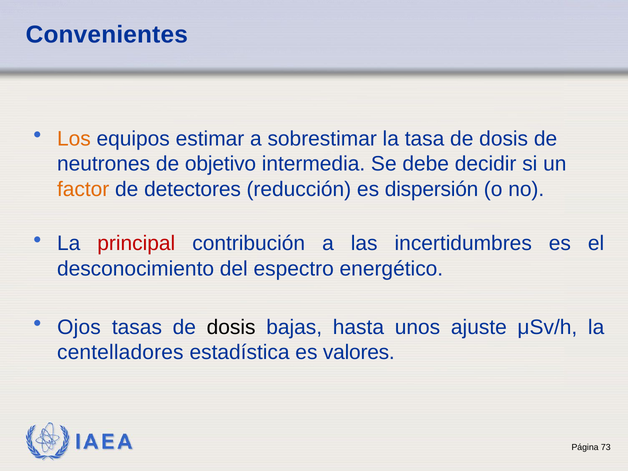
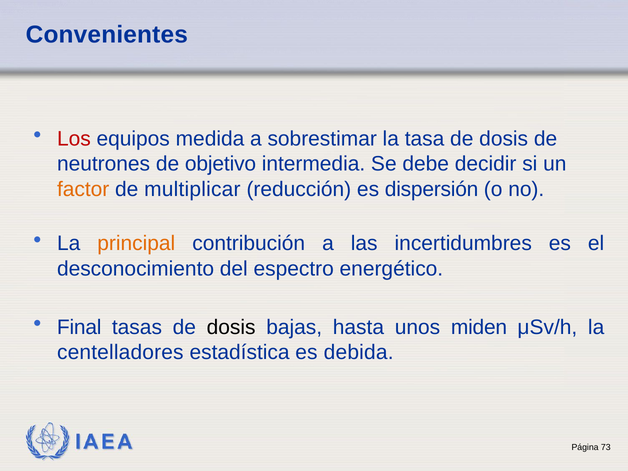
Los colour: orange -> red (74, 139)
estimar: estimar -> medida (210, 139)
detectores: detectores -> multiplicar (192, 189)
principal colour: red -> orange (136, 244)
Ojos: Ojos -> Final (79, 327)
ajuste: ajuste -> miden (479, 327)
valores: valores -> debida (359, 352)
